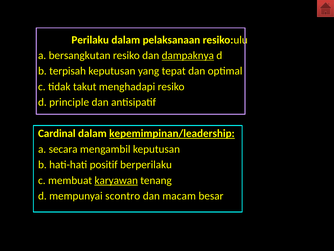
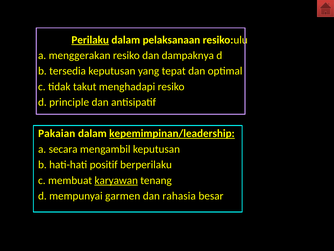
Perilaku underline: none -> present (90, 40)
bersangkutan: bersangkutan -> menggerakan (80, 55)
dampaknya underline: present -> none (188, 55)
terpisah: terpisah -> tersedia (68, 71)
Cardinal: Cardinal -> Pakaian (57, 133)
scontro: scontro -> garmen (123, 196)
macam: macam -> rahasia (179, 196)
